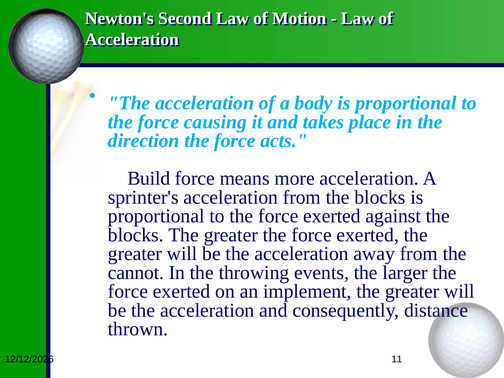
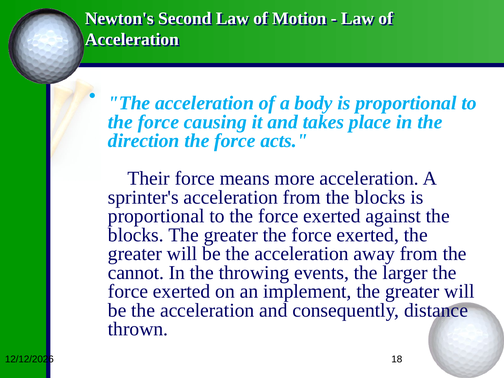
Build: Build -> Their (149, 178)
11: 11 -> 18 (397, 359)
